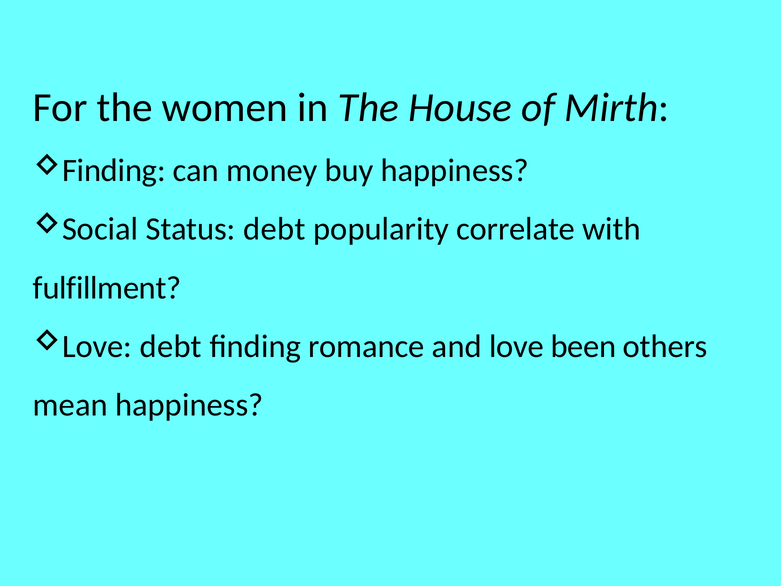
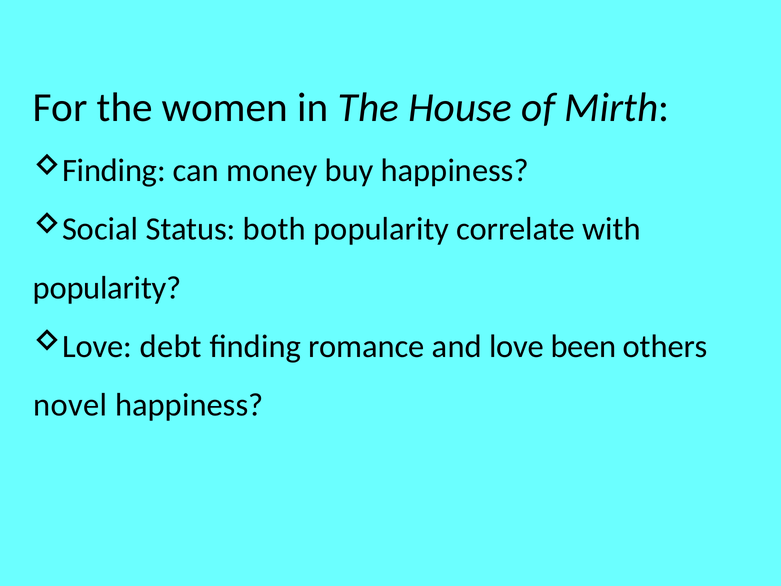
Status debt: debt -> both (274, 229)
fulfillment: fulfillment -> popularity (107, 288)
mean: mean -> novel (70, 405)
